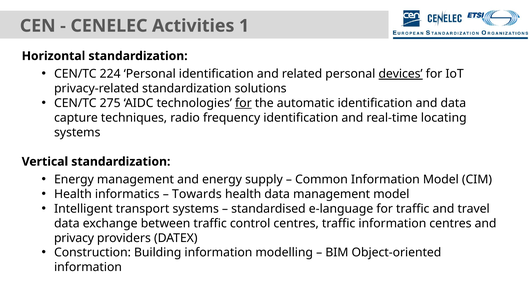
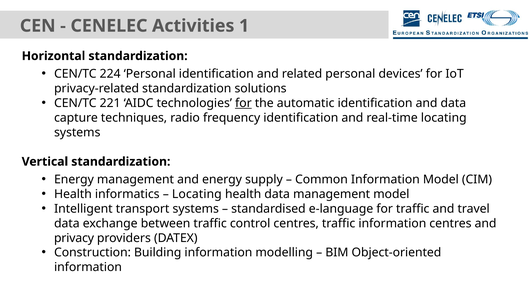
devices underline: present -> none (401, 74)
275: 275 -> 221 (110, 103)
Towards: Towards -> Locating (197, 194)
